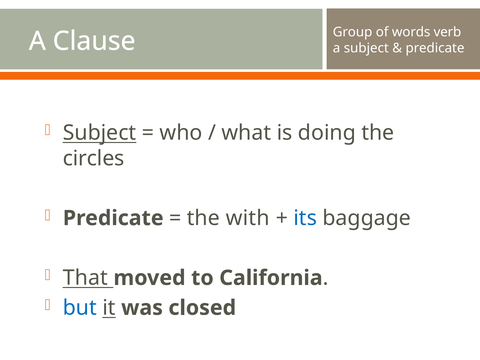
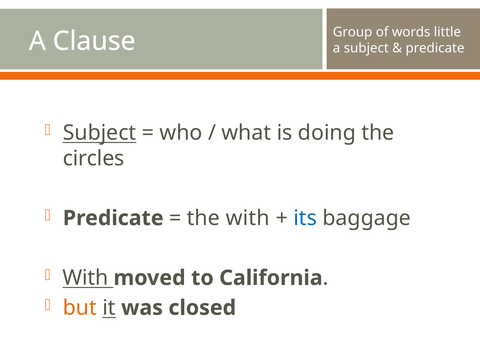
verb: verb -> little (447, 32)
That: That -> With (85, 278)
but colour: blue -> orange (80, 308)
